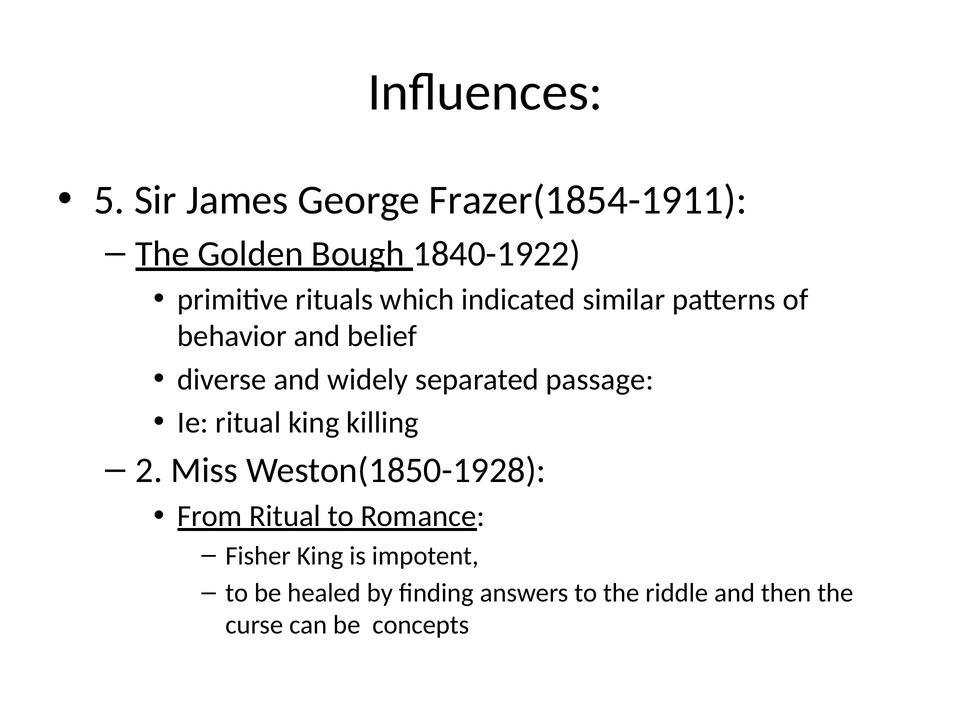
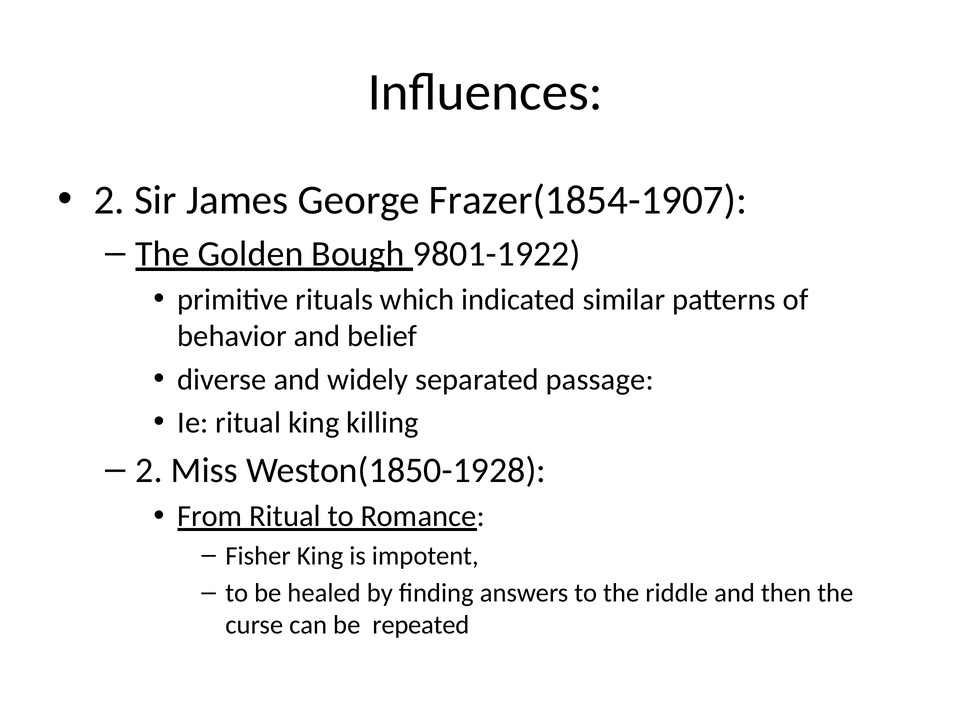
5: 5 -> 2 (109, 200)
Frazer(1854-1911: Frazer(1854-1911 -> Frazer(1854-1907 (588, 200)
1840-1922: 1840-1922 -> 9801-1922 (497, 254)
concepts: concepts -> repeated (421, 625)
